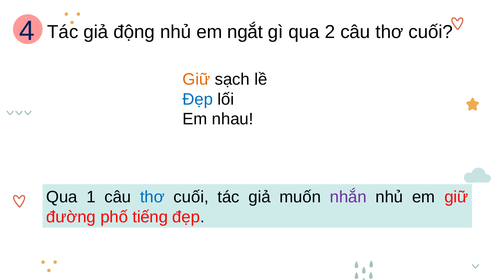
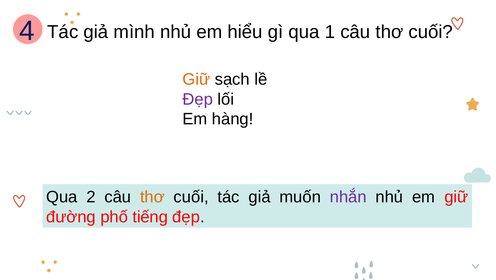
động: động -> mình (134, 32)
ngắt: ngắt -> hiểu (245, 32)
2: 2 -> 1 (330, 32)
Đẹp colour: blue -> purple (198, 99)
nhau: nhau -> hàng (233, 119)
1: 1 -> 2 (91, 197)
thơ colour: blue -> orange (152, 197)
